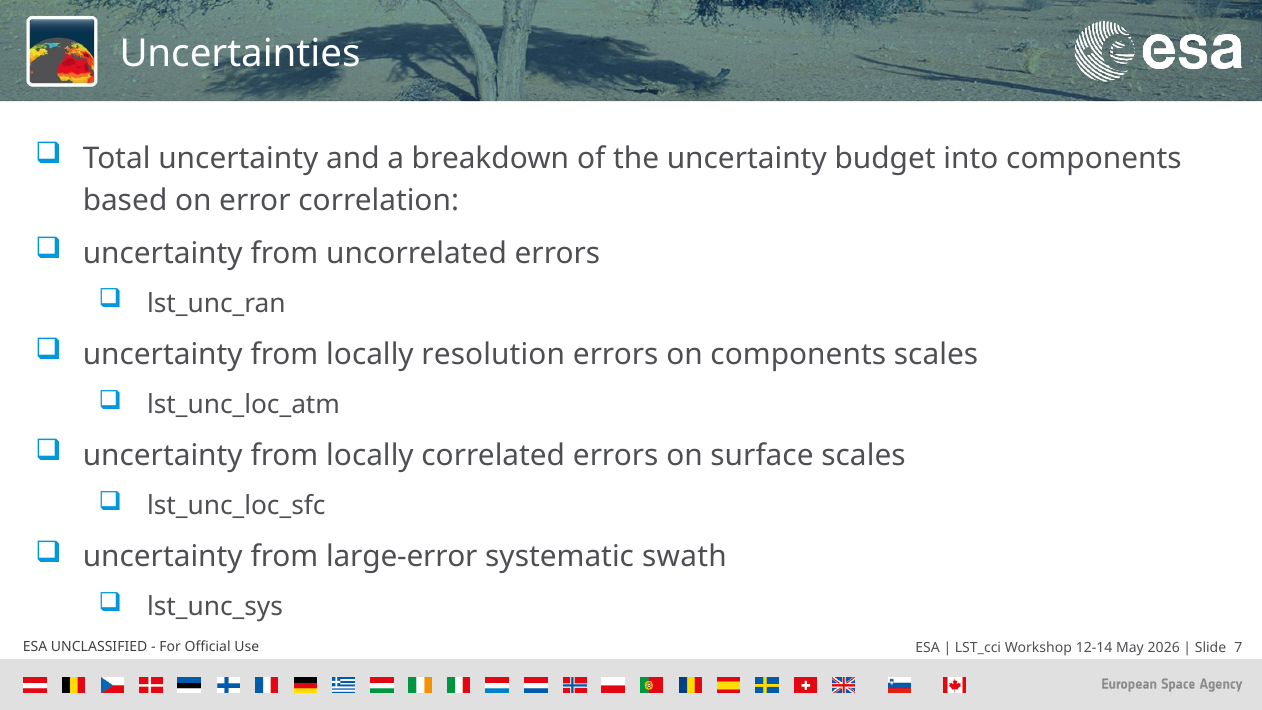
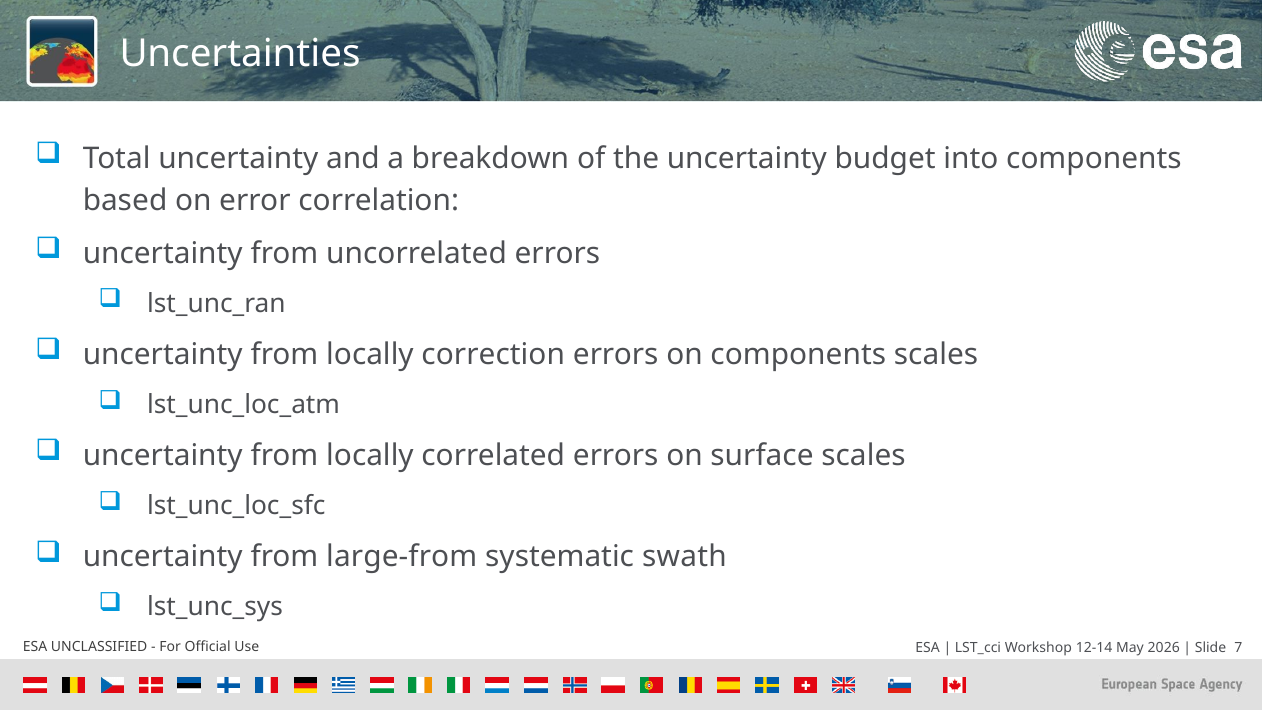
resolution: resolution -> correction (493, 355)
large-error: large-error -> large-from (402, 557)
